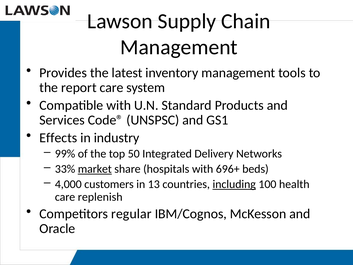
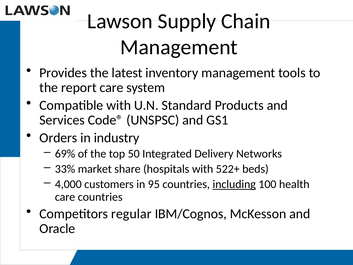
Effects: Effects -> Orders (58, 138)
99%: 99% -> 69% (65, 154)
market underline: present -> none (95, 169)
696+: 696+ -> 522+ (228, 169)
13: 13 -> 95 (154, 184)
care replenish: replenish -> countries (100, 197)
